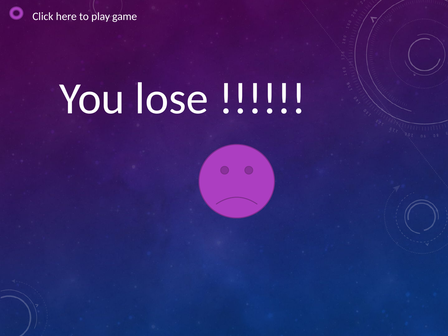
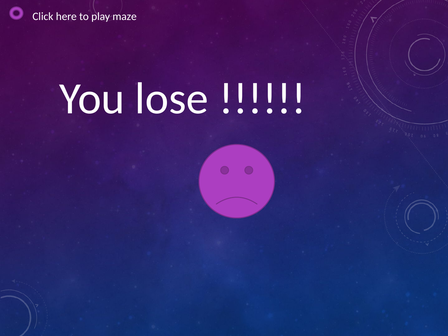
game: game -> maze (125, 17)
